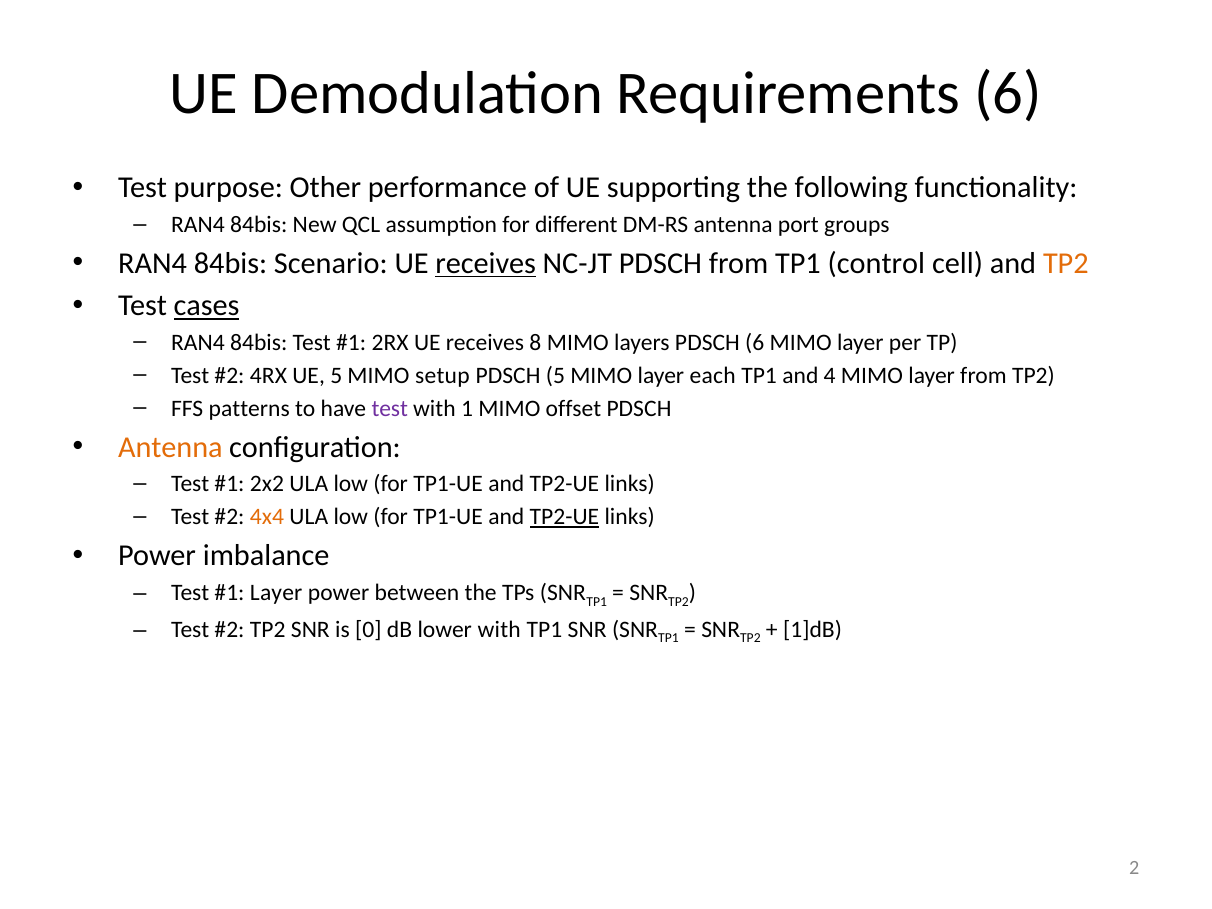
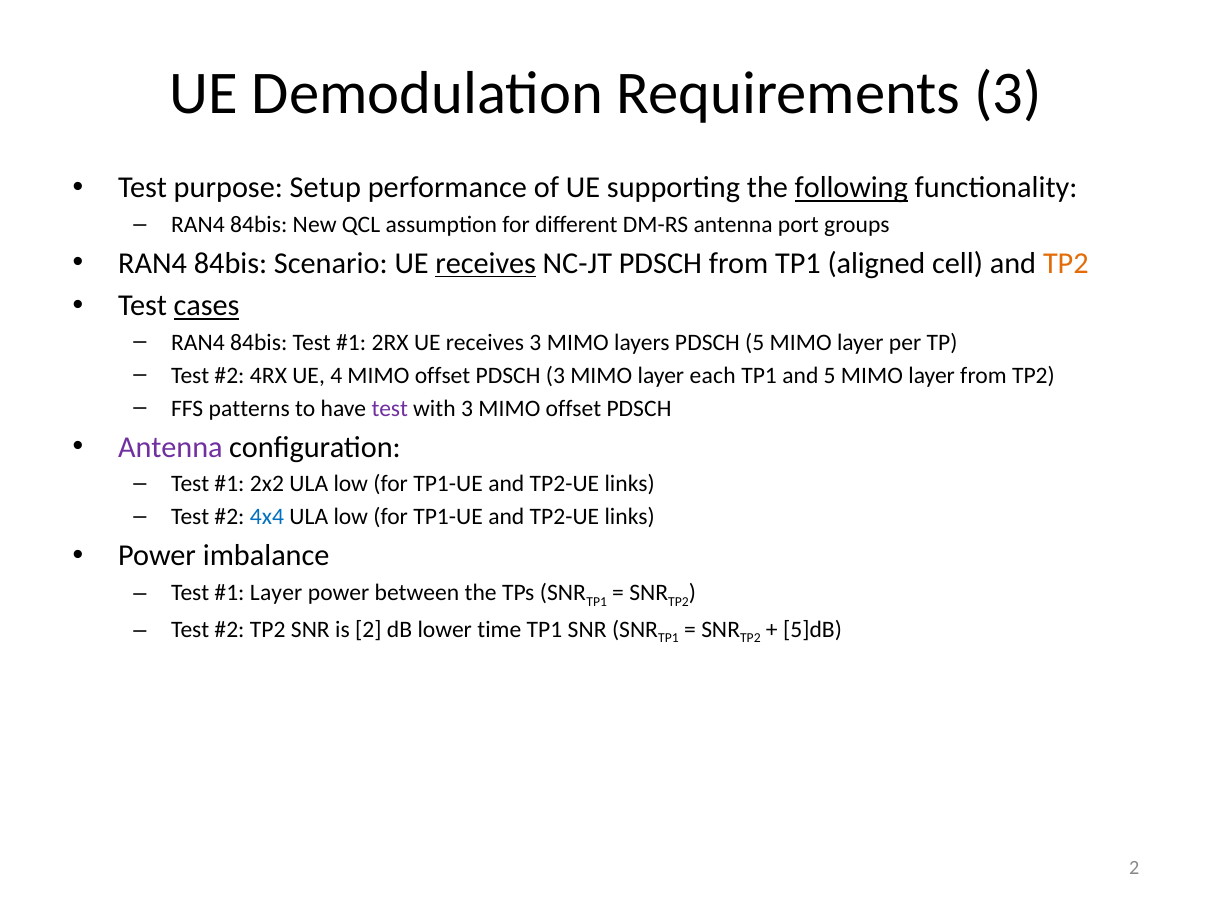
Requirements 6: 6 -> 3 (1008, 93)
Other: Other -> Setup (325, 188)
following underline: none -> present (851, 188)
control: control -> aligned (876, 263)
receives 8: 8 -> 3 (535, 342)
PDSCH 6: 6 -> 5 (755, 342)
UE 5: 5 -> 4 (336, 375)
setup: setup -> offset (443, 375)
PDSCH 5: 5 -> 3 (555, 375)
and 4: 4 -> 5 (830, 375)
with 1: 1 -> 3 (467, 408)
Antenna colour: orange -> purple (170, 447)
4x4 colour: orange -> blue (267, 517)
TP2-UE underline: present -> none (564, 517)
is 0: 0 -> 2 (368, 629)
lower with: with -> time (499, 629)
1]dB: 1]dB -> 5]dB (813, 629)
